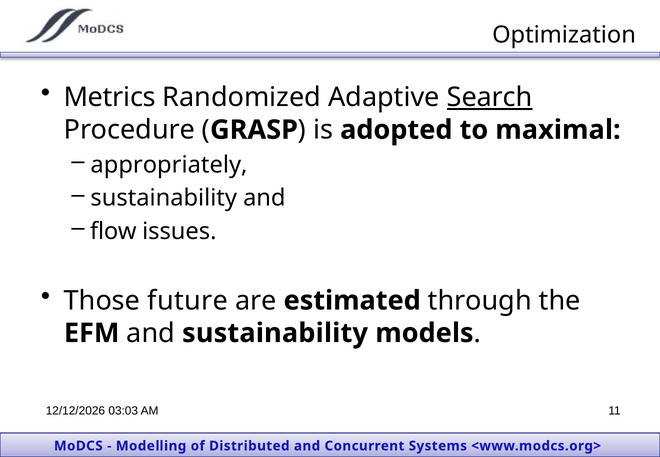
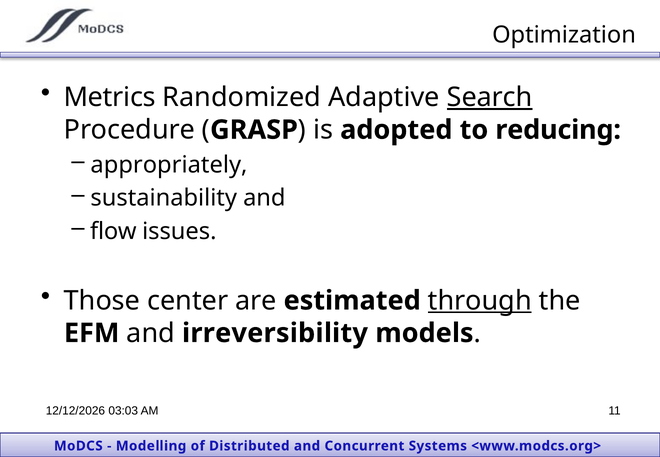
maximal: maximal -> reducing (558, 130)
future: future -> center (188, 301)
through underline: none -> present (480, 301)
and sustainability: sustainability -> irreversibility (275, 333)
